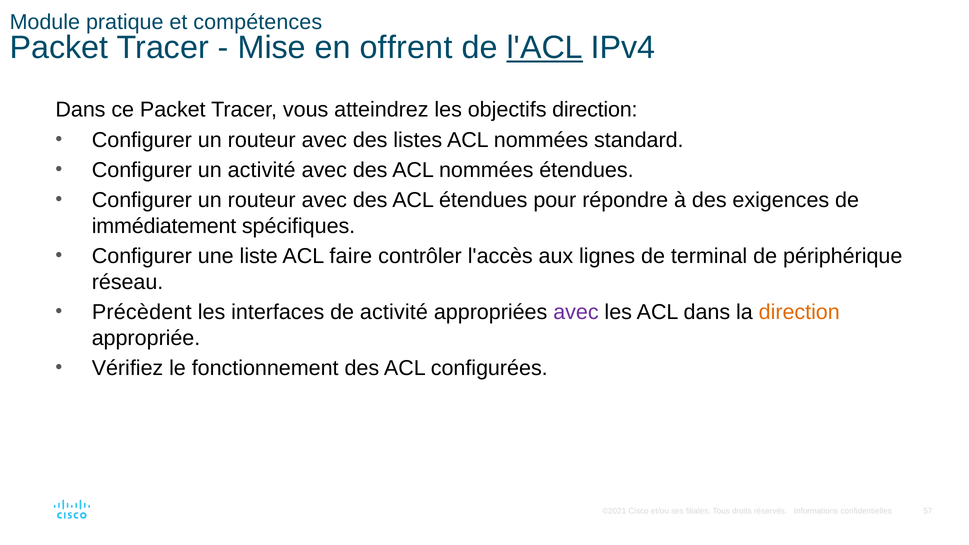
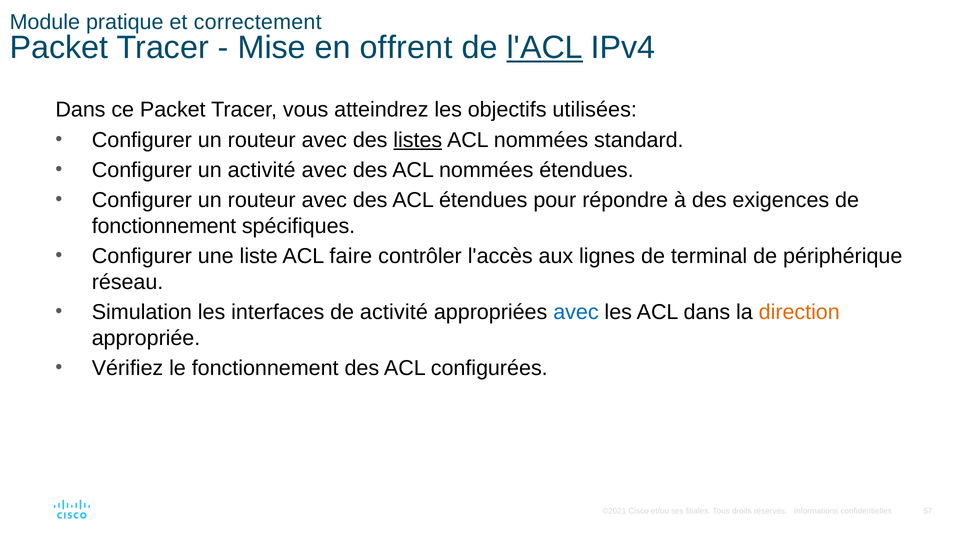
compétences: compétences -> correctement (258, 22)
objectifs direction: direction -> utilisées (595, 110)
listes underline: none -> present (418, 140)
immédiatement: immédiatement -> fonctionnement (164, 226)
Précèdent: Précèdent -> Simulation (142, 312)
avec colour: purple -> blue (576, 312)
